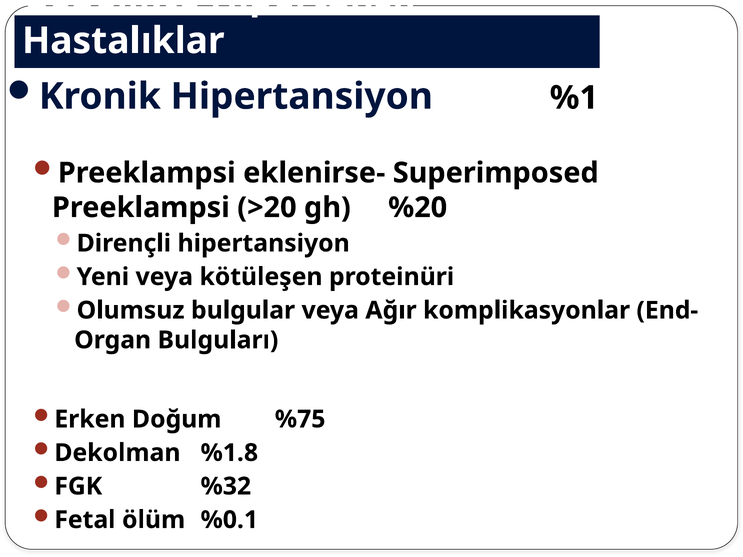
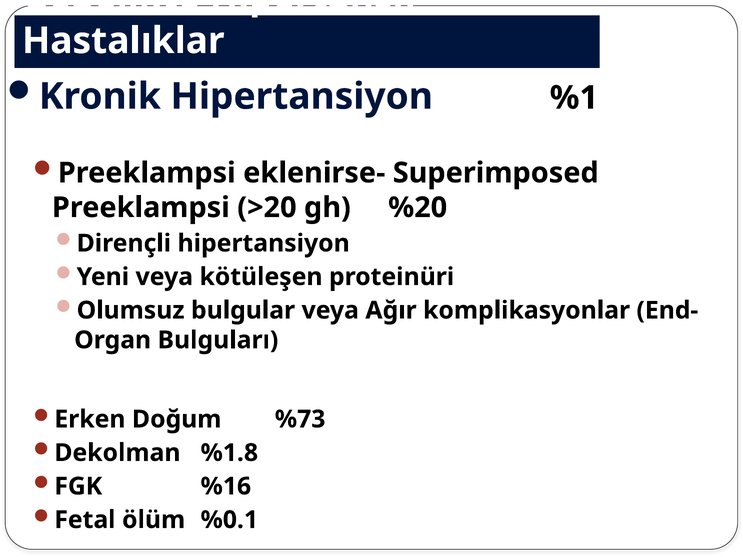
%75: %75 -> %73 (300, 419)
%32: %32 -> %16 (226, 487)
